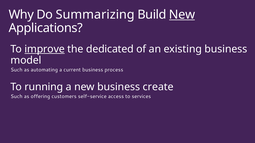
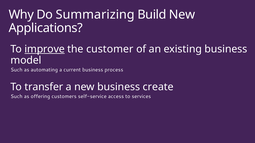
New underline: present -> none (182, 15)
dedicated: dedicated -> customer (110, 49)
running: running -> transfer (44, 87)
